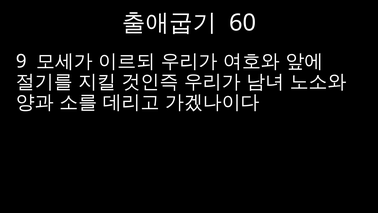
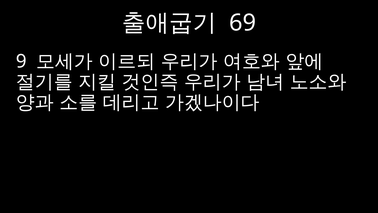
60: 60 -> 69 (243, 23)
